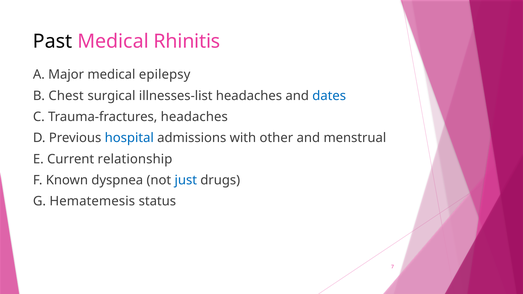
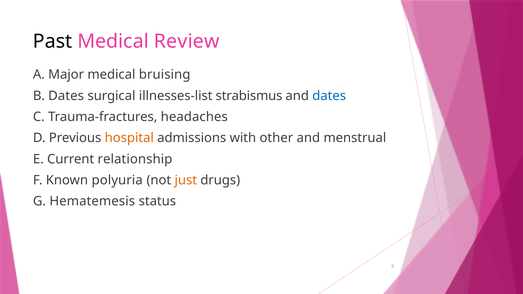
Rhinitis: Rhinitis -> Review (187, 41)
epilepsy: epilepsy -> bruising (165, 75)
B Chest: Chest -> Dates (66, 96)
illnesses-list headaches: headaches -> strabismus (249, 96)
hospital colour: blue -> orange (129, 138)
dyspnea: dyspnea -> polyuria (117, 180)
just colour: blue -> orange (186, 180)
